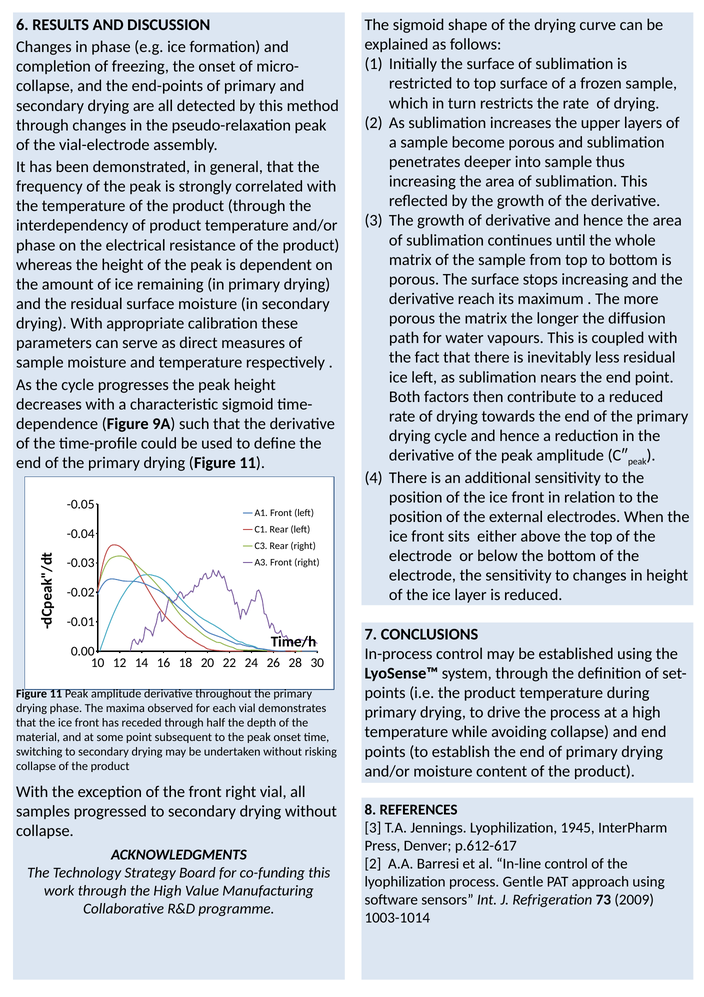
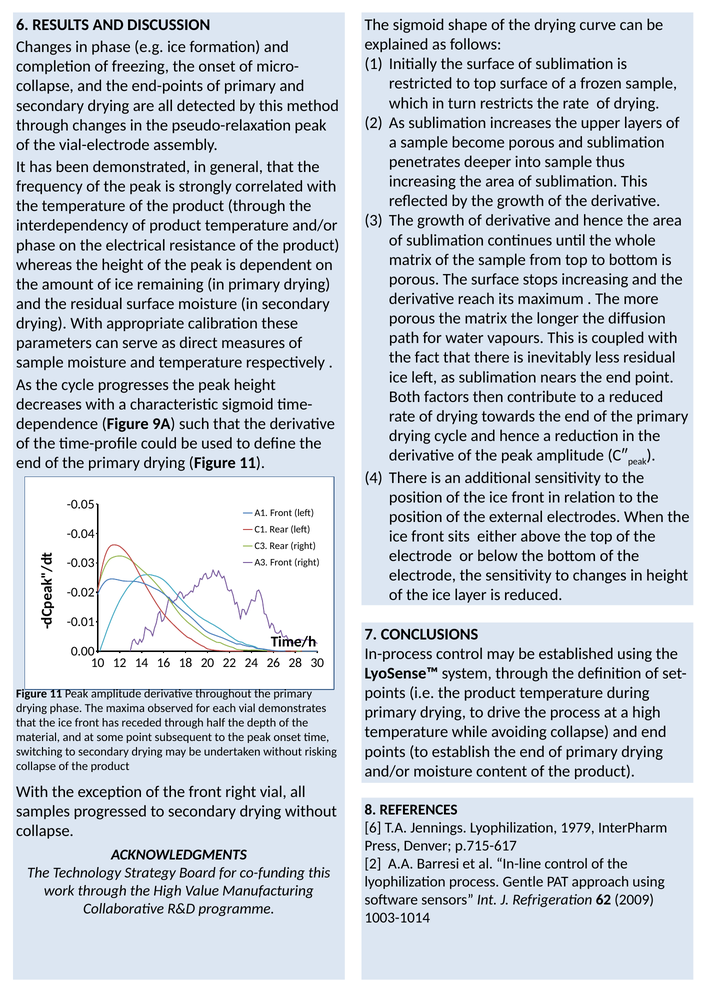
3: 3 -> 6 (373, 827)
1945: 1945 -> 1979 (578, 827)
p.612-617: p.612-617 -> p.715-617 (486, 845)
73: 73 -> 62 (603, 900)
